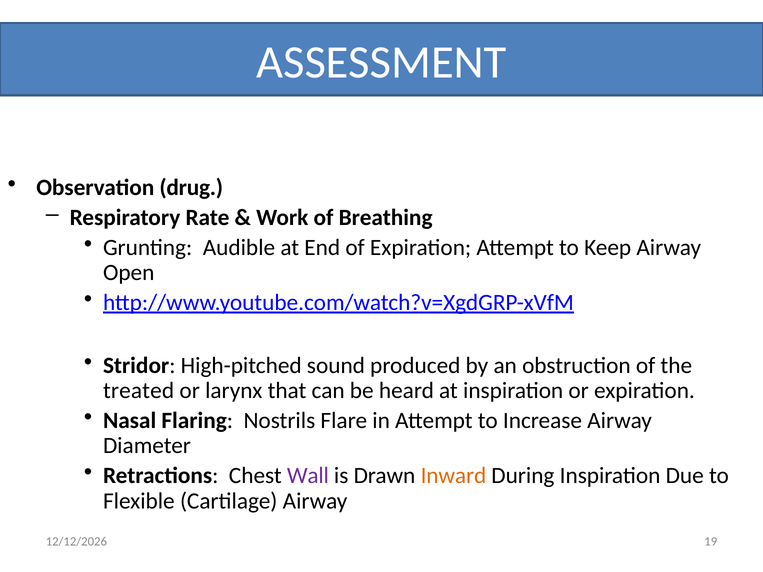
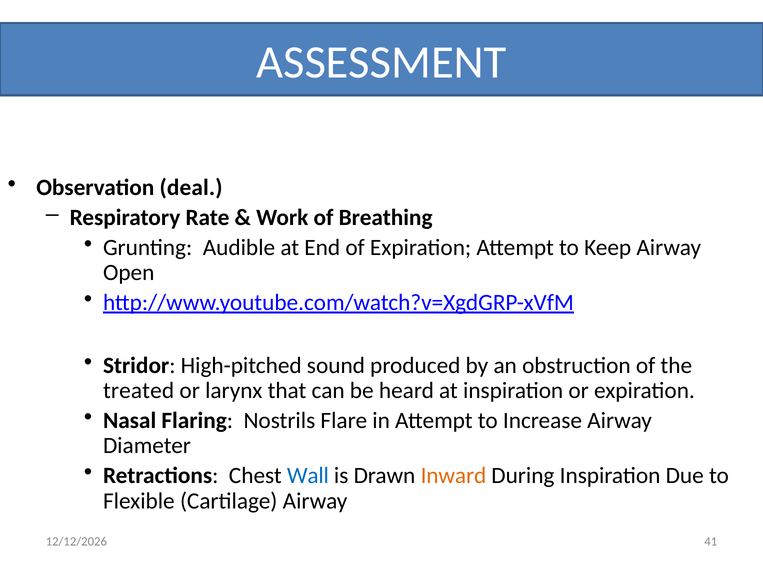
drug: drug -> deal (191, 188)
Wall colour: purple -> blue (308, 476)
19: 19 -> 41 (711, 542)
